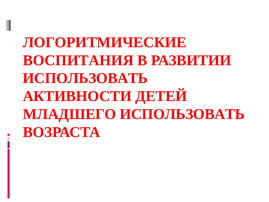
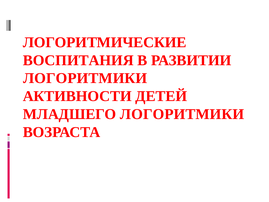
ИСПОЛЬЗОВАТЬ: ИСПОЛЬЗОВАТЬ -> ЛОГОРИТМИКИ (85, 78)
МЛАДШЕГО ИСПОЛЬЗОВАТЬ: ИСПОЛЬЗОВАТЬ -> ЛОГОРИТМИКИ (182, 114)
